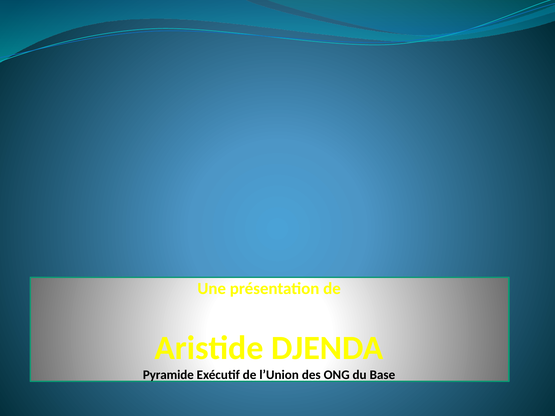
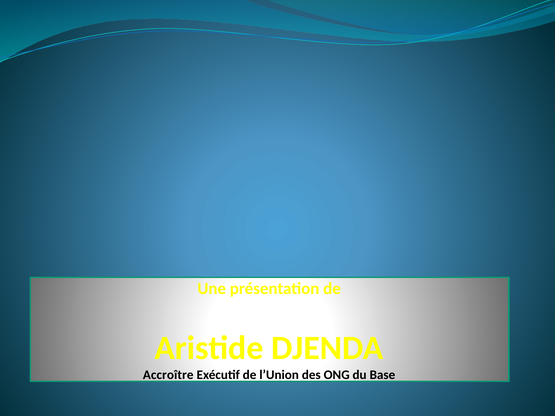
Pyramide: Pyramide -> Accroître (168, 375)
